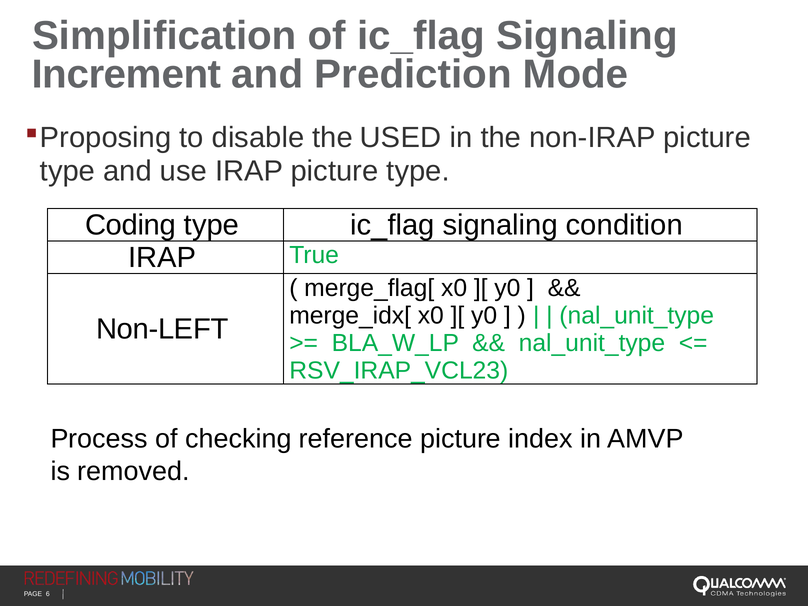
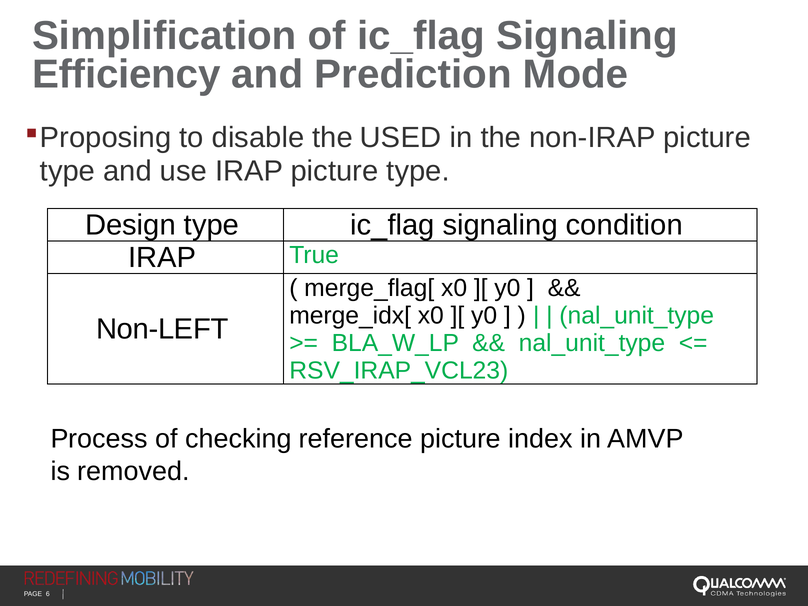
Increment: Increment -> Efficiency (126, 75)
Coding: Coding -> Design (130, 225)
